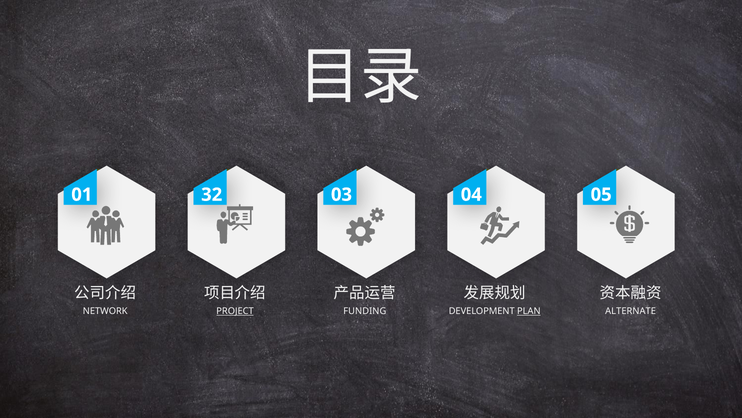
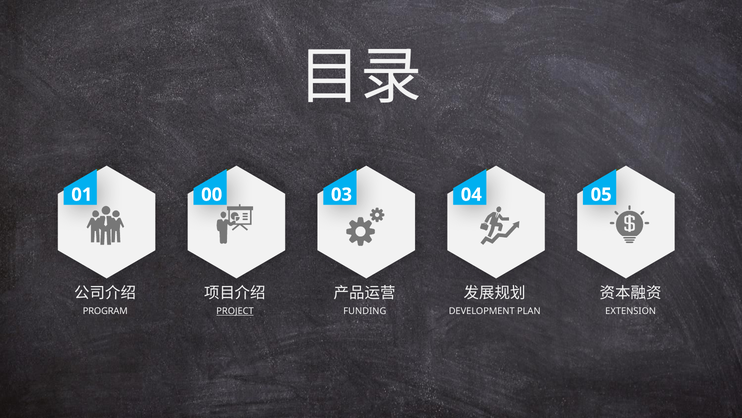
32: 32 -> 00 (212, 194)
NETWORK: NETWORK -> PROGRAM (105, 311)
PLAN underline: present -> none (529, 311)
ALTERNATE: ALTERNATE -> EXTENSION (631, 311)
